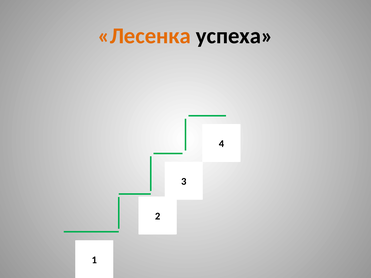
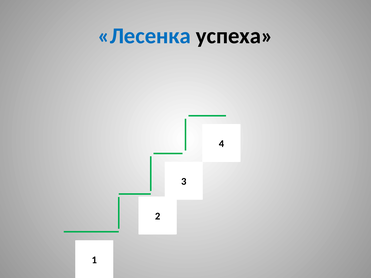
Лесенка colour: orange -> blue (144, 36)
